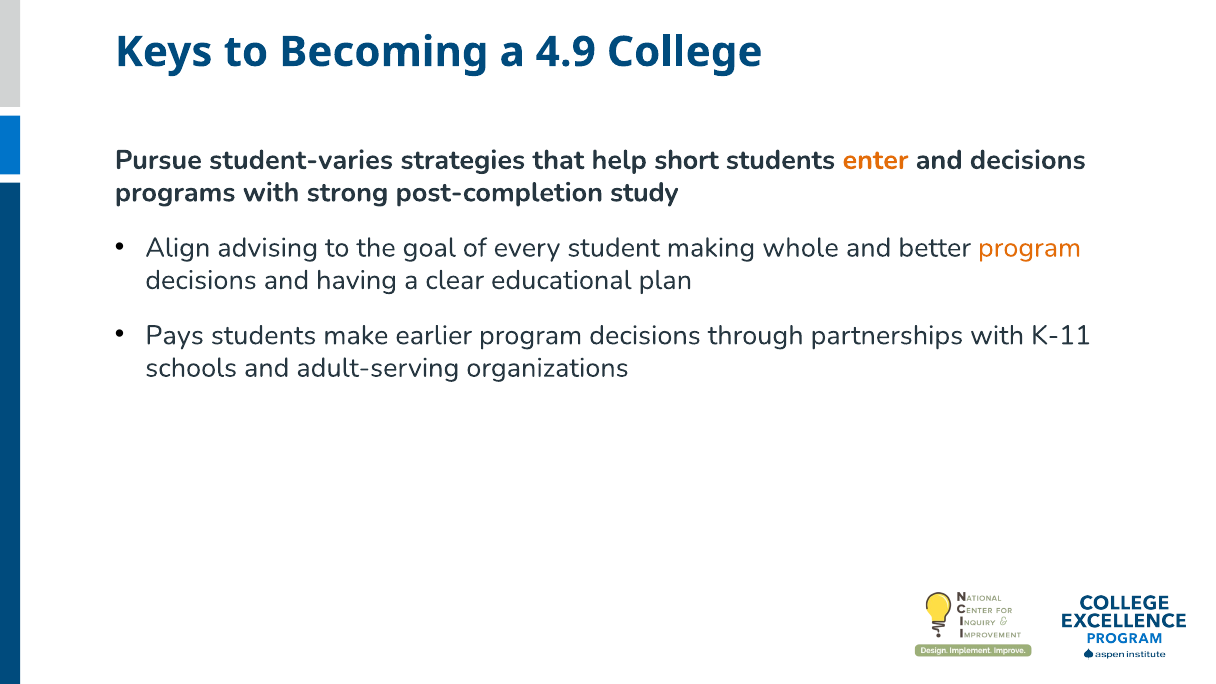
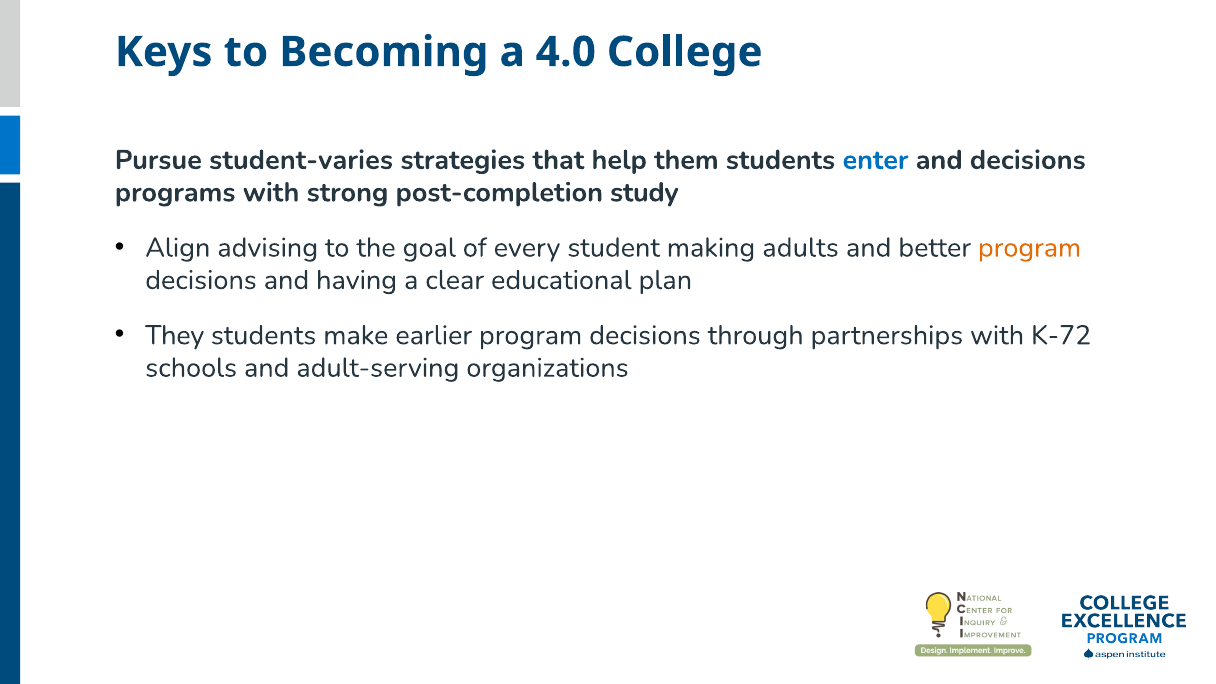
4.9: 4.9 -> 4.0 (566, 52)
short: short -> them (686, 160)
enter colour: orange -> blue (875, 160)
whole: whole -> adults (801, 248)
Pays: Pays -> They (175, 335)
K-11: K-11 -> K-72 (1061, 335)
